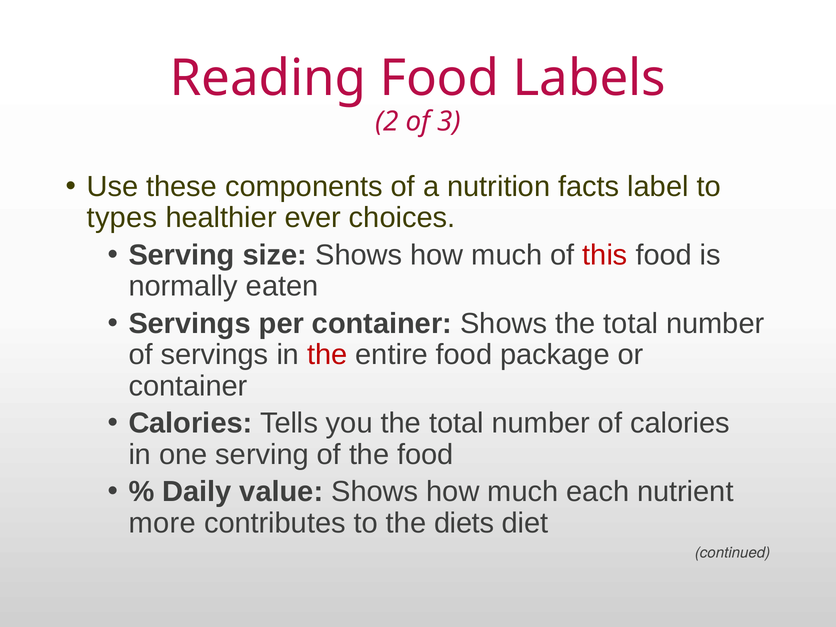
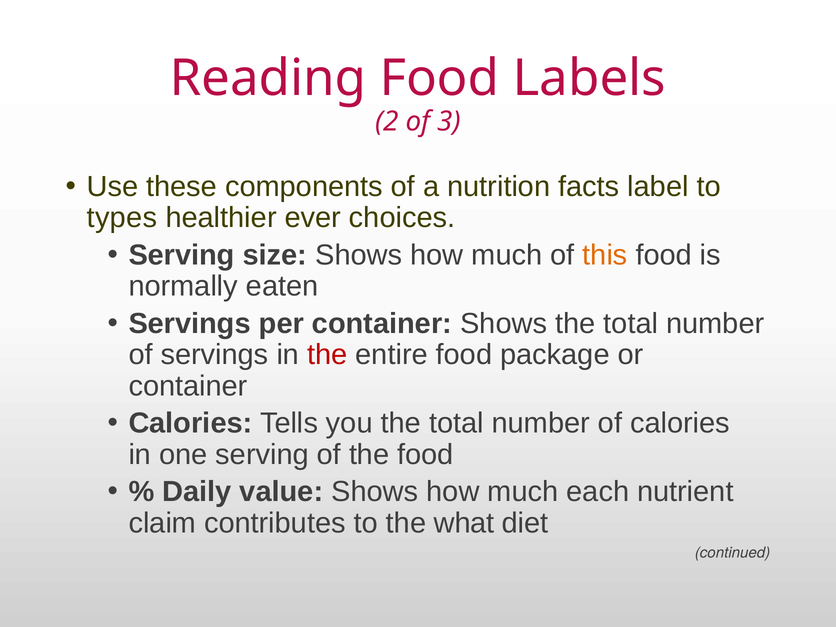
this colour: red -> orange (605, 255)
more: more -> claim (162, 523)
diets: diets -> what (464, 523)
